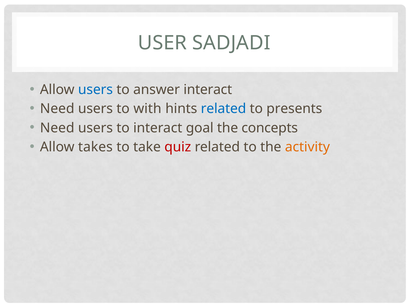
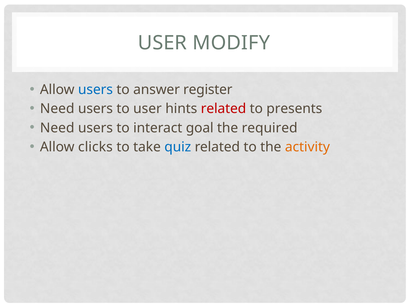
SADJADI: SADJADI -> MODIFY (231, 43)
answer interact: interact -> register (208, 90)
to with: with -> user (148, 109)
related colour: blue -> red (224, 109)
concepts: concepts -> required (270, 128)
takes: takes -> clicks (95, 147)
quiz colour: red -> blue (178, 147)
